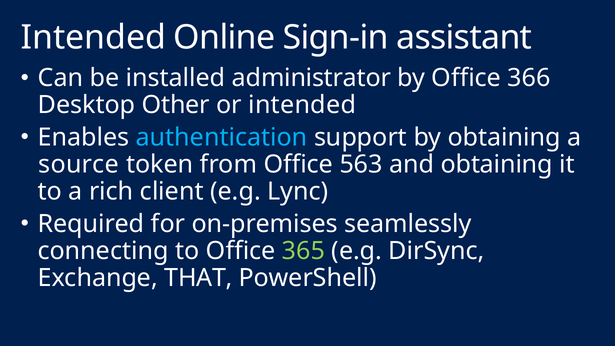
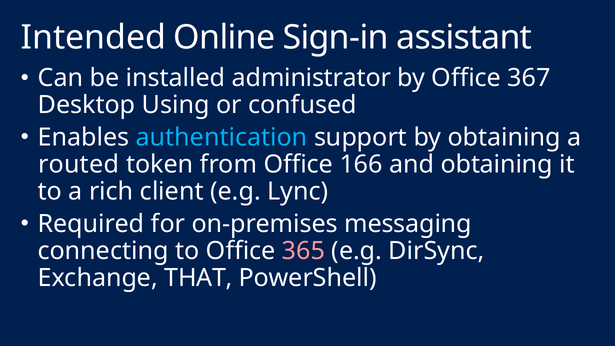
366: 366 -> 367 (529, 78)
Other: Other -> Using (176, 105)
or intended: intended -> confused (302, 105)
source: source -> routed (79, 164)
563: 563 -> 166 (361, 164)
seamlessly: seamlessly -> messaging (408, 224)
365 colour: light green -> pink (303, 251)
